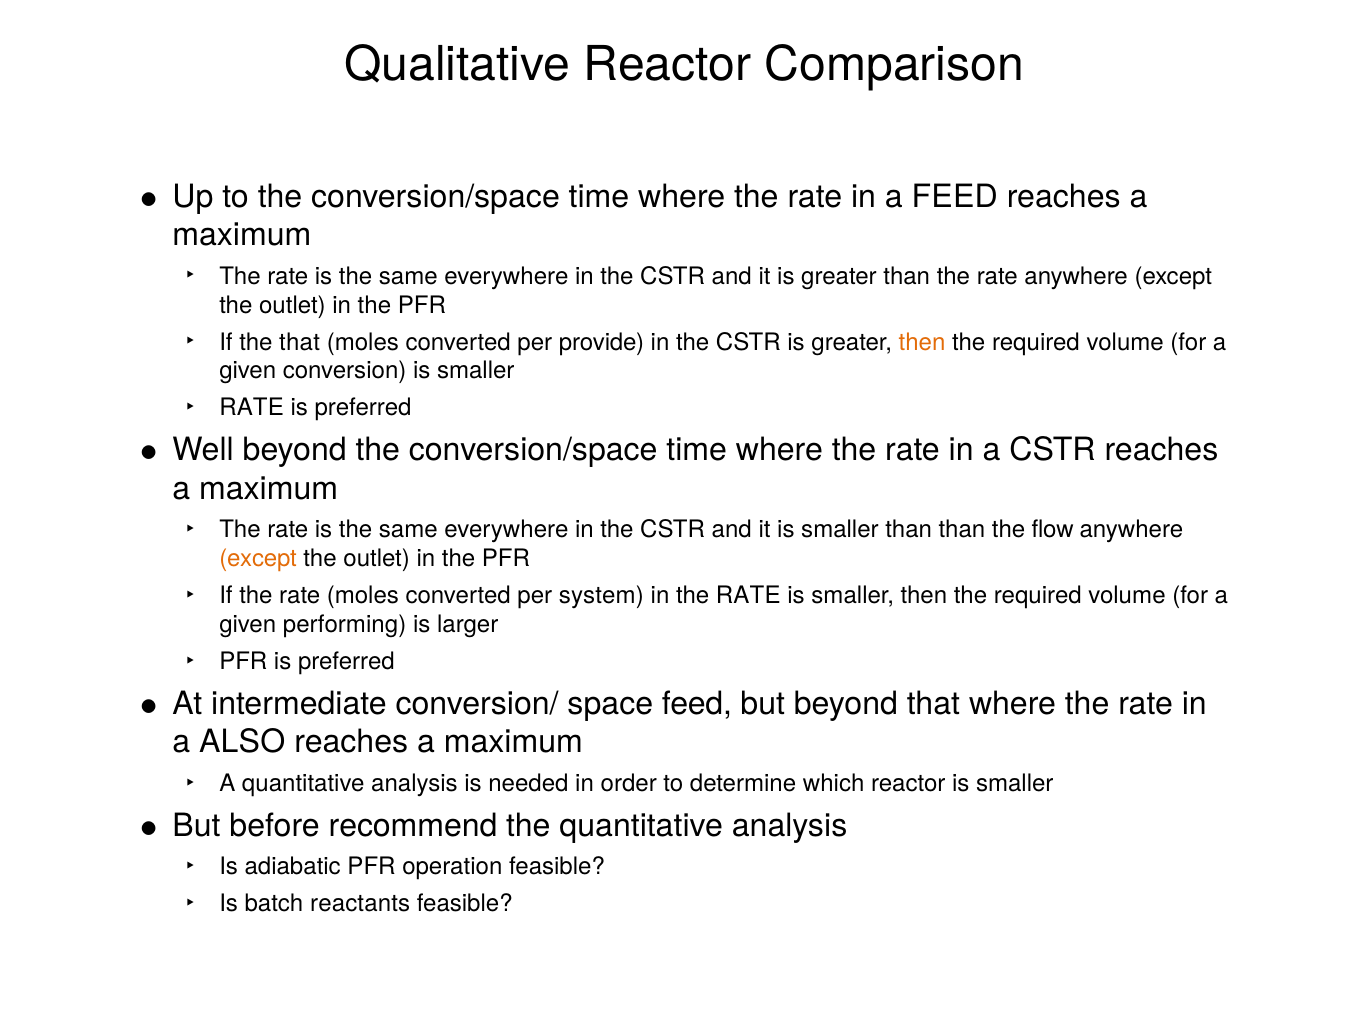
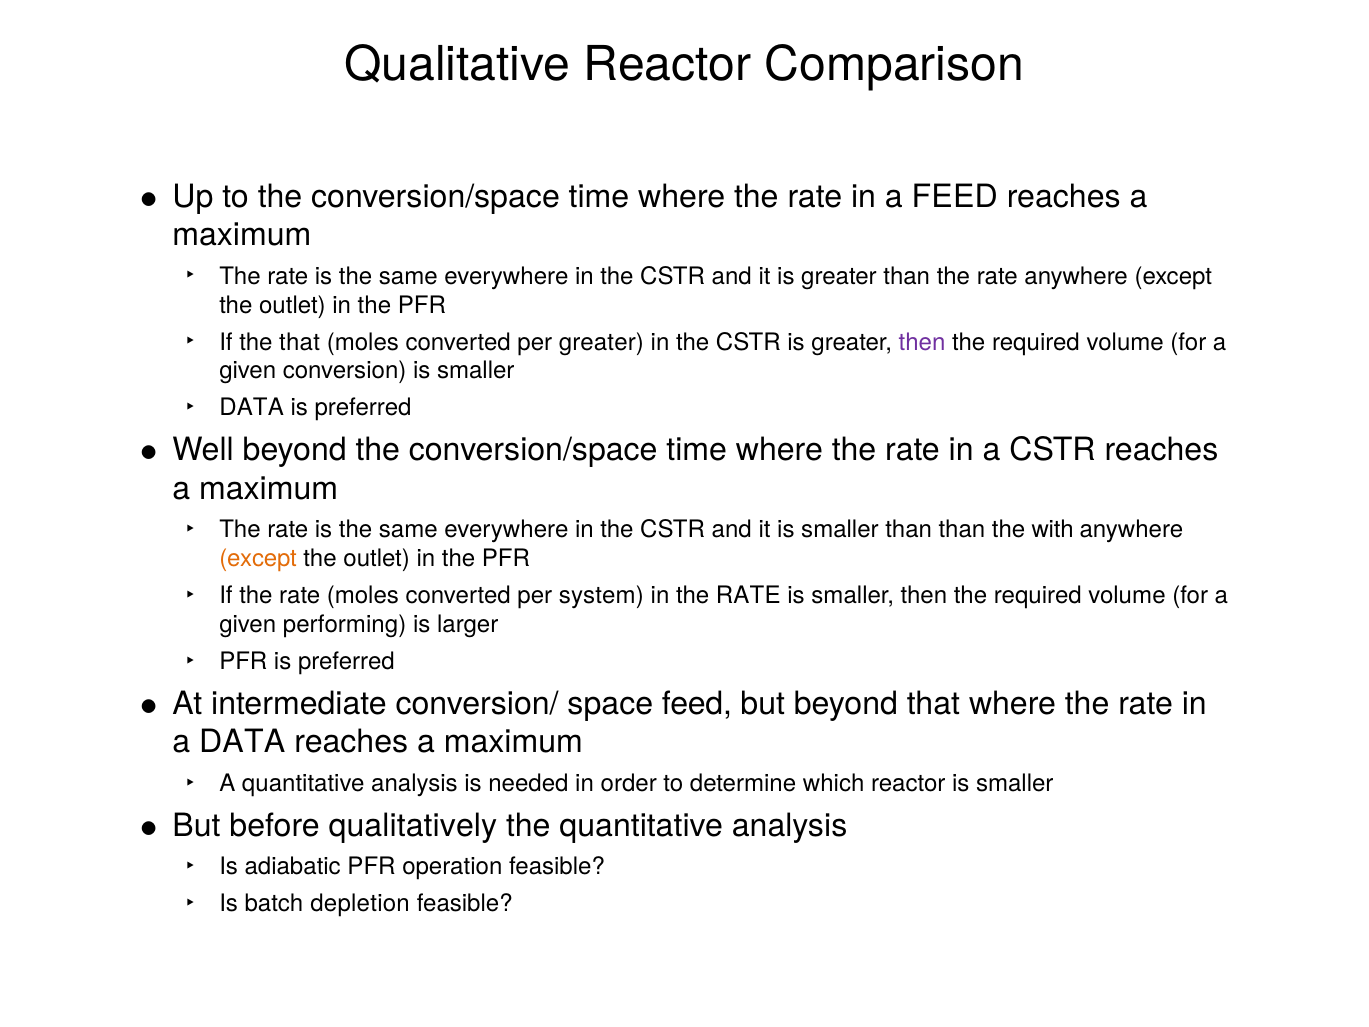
per provide: provide -> greater (601, 342)
then colour: orange -> purple (922, 342)
RATE: RATE -> DATA (252, 408)
flow: flow -> with (1053, 530)
a ALSO: ALSO -> DATA (242, 742)
recommend: recommend -> qualitatively (413, 826)
reactants: reactants -> depletion (360, 904)
